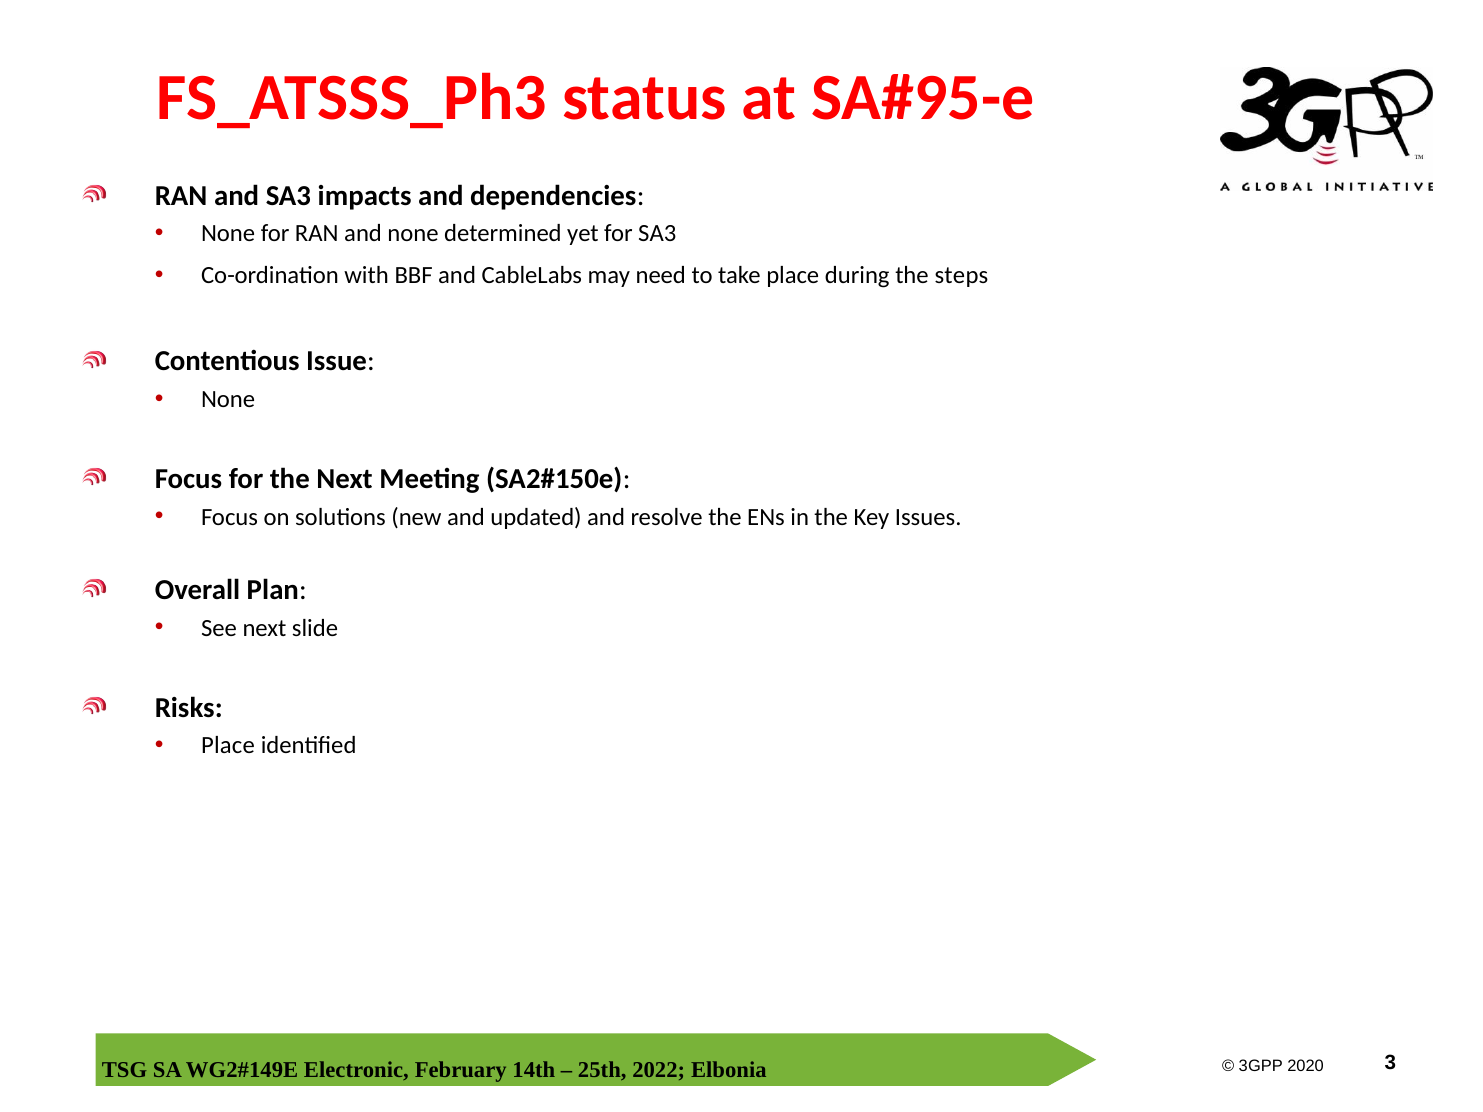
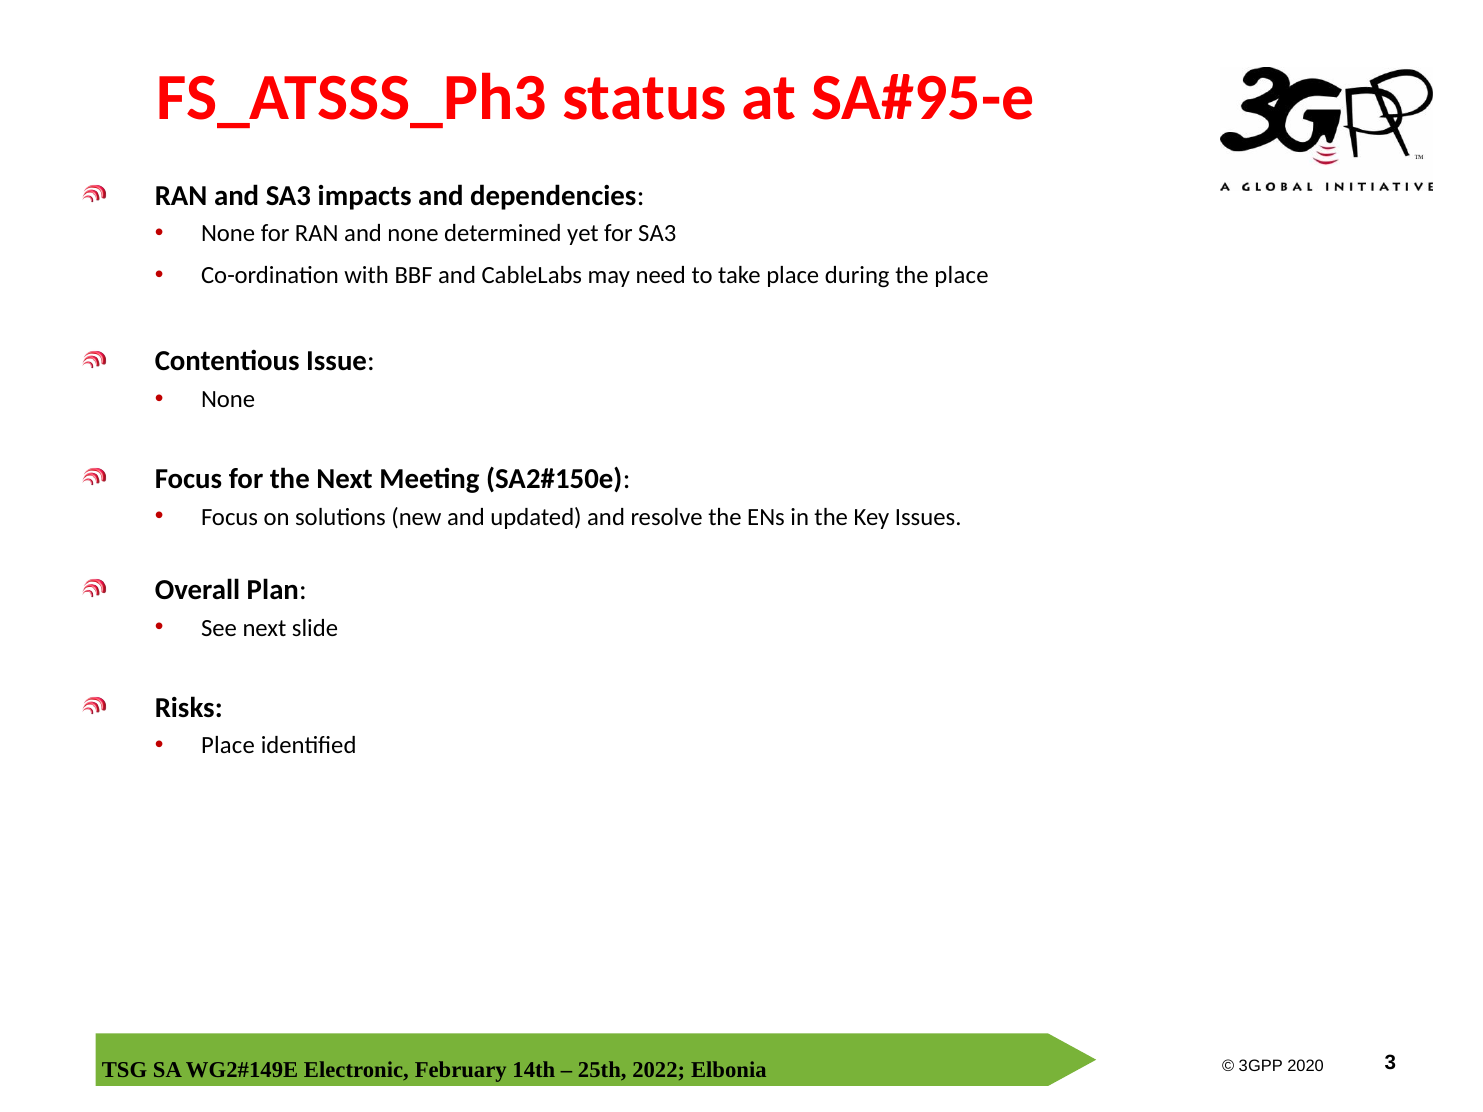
the steps: steps -> place (961, 276)
